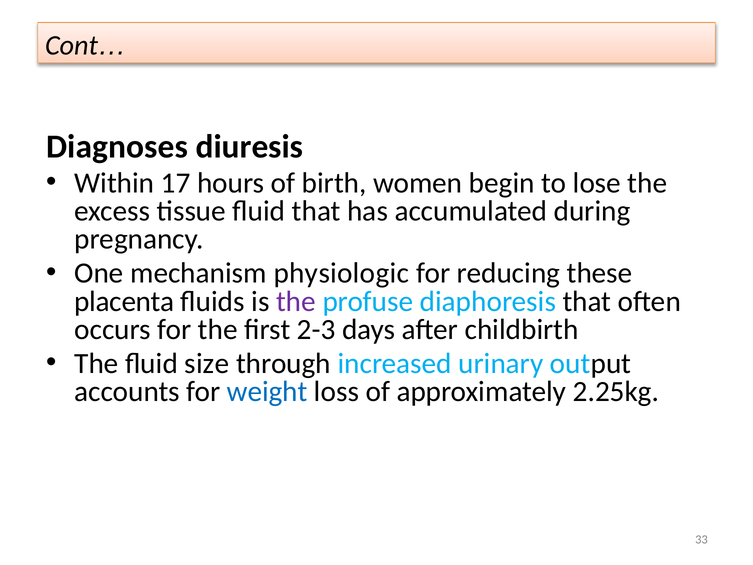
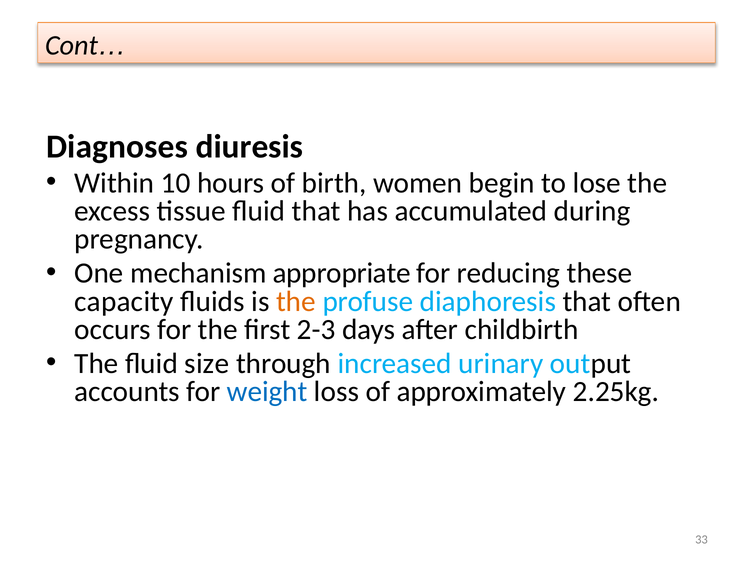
17: 17 -> 10 (176, 183)
physiologic: physiologic -> appropriate (342, 273)
placenta: placenta -> capacity (124, 301)
the colour: purple -> orange (296, 301)
